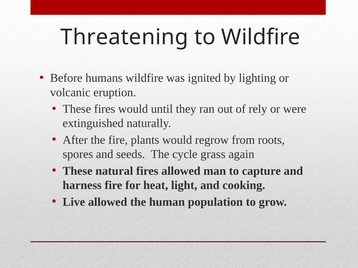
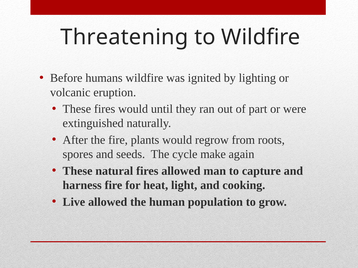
rely: rely -> part (258, 109)
grass: grass -> make (213, 155)
